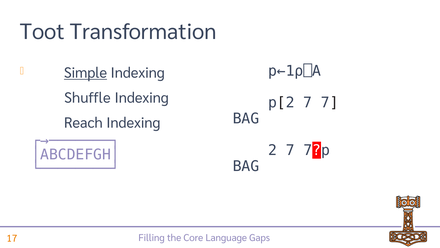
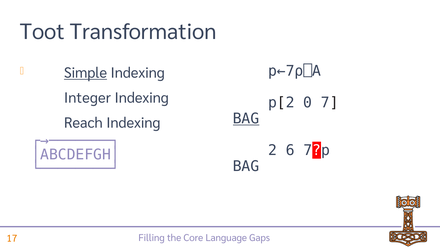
p←1⍴⎕A: p←1⍴⎕A -> p←7⍴⎕A (295, 71)
p[2 7: 7 -> 0 (308, 103)
Shuffle: Shuffle -> Integer (87, 98)
BAG underline: none -> present (246, 118)
2 7: 7 -> 6 (290, 150)
